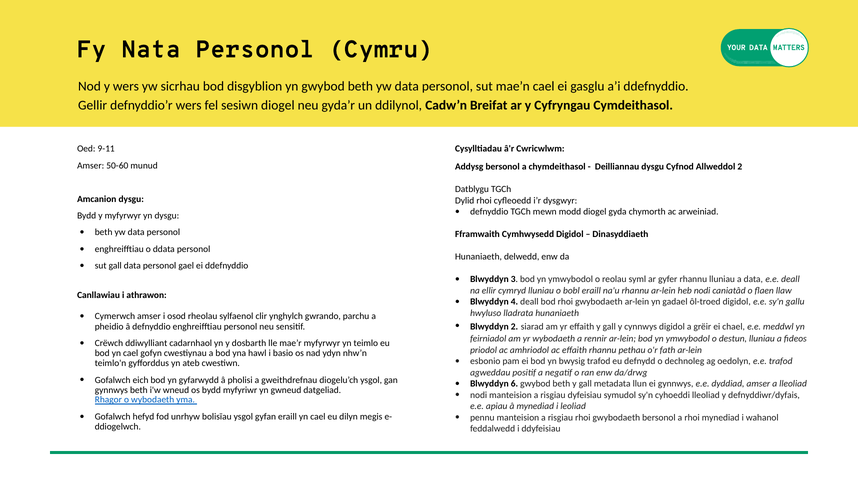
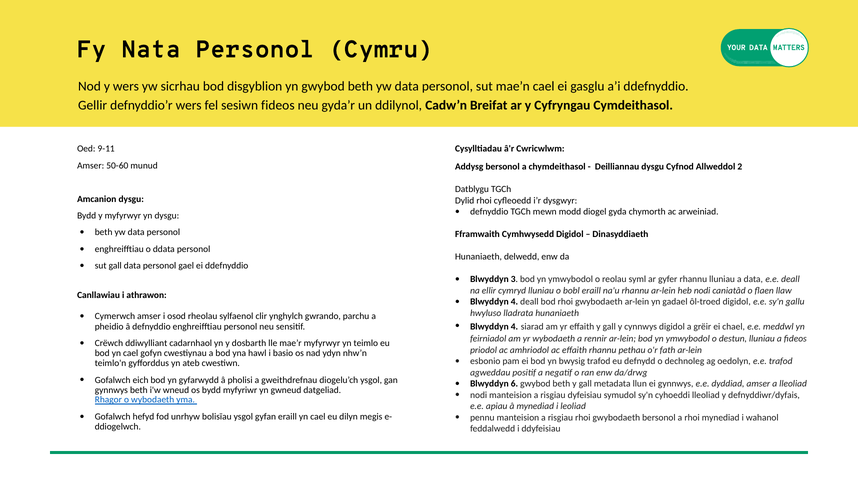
sesiwn diogel: diogel -> fideos (278, 105)
2: 2 -> 4 (514, 327)
